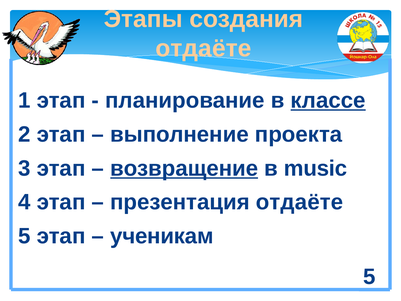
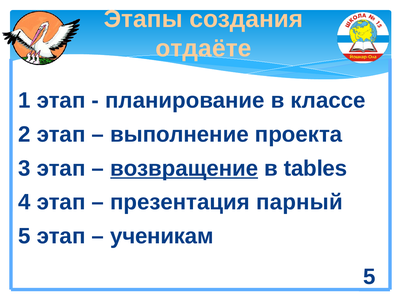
классе underline: present -> none (328, 100)
music: music -> tables (316, 168)
презентация отдаёте: отдаёте -> парный (300, 202)
